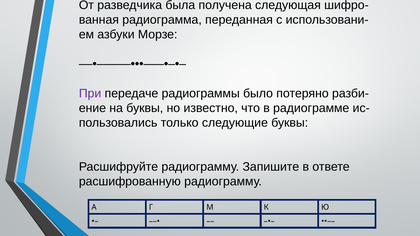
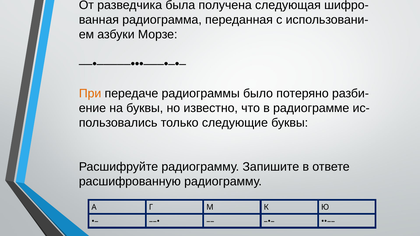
При colour: purple -> orange (90, 93)
